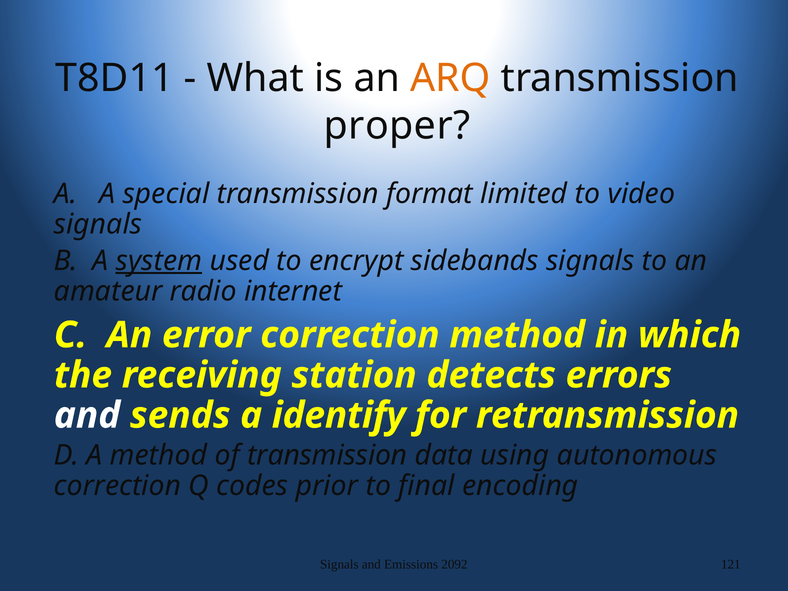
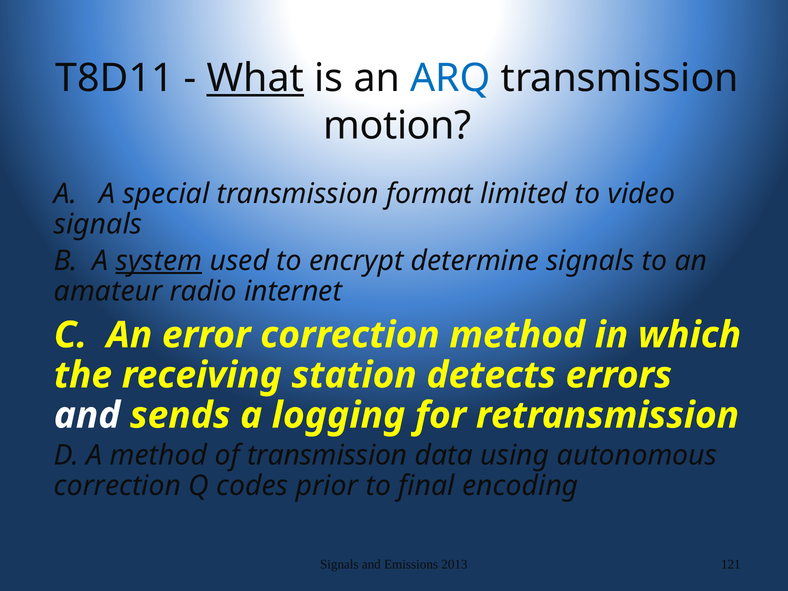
What underline: none -> present (255, 78)
ARQ colour: orange -> blue (450, 78)
proper: proper -> motion (397, 126)
sidebands: sidebands -> determine (475, 261)
identify: identify -> logging (339, 415)
2092: 2092 -> 2013 (454, 564)
